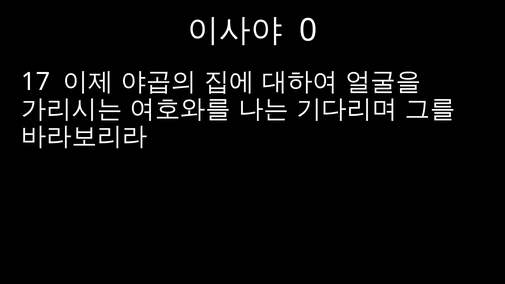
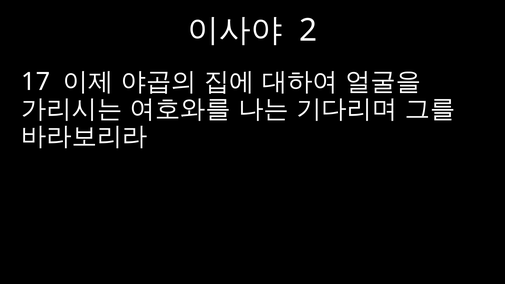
0: 0 -> 2 (308, 30)
